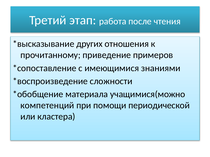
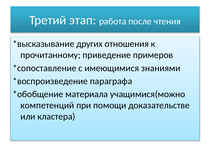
сложности: сложности -> параграфа (111, 81)
периодической: периодической -> доказательстве (159, 106)
